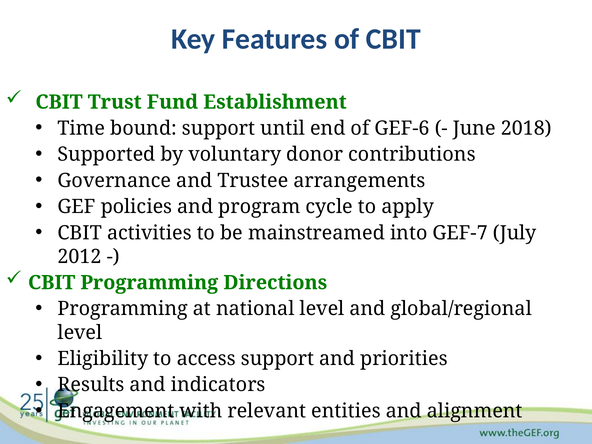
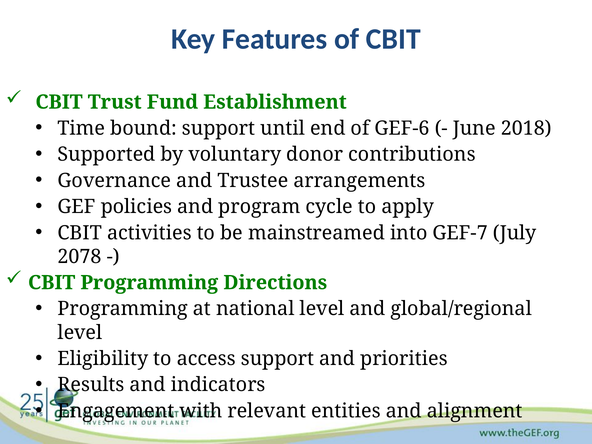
2012: 2012 -> 2078 (80, 257)
